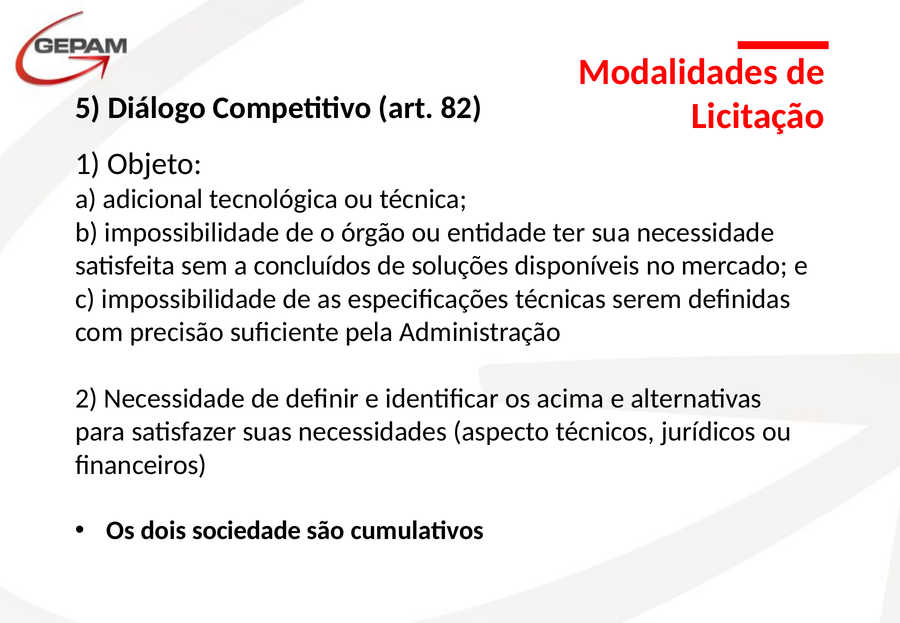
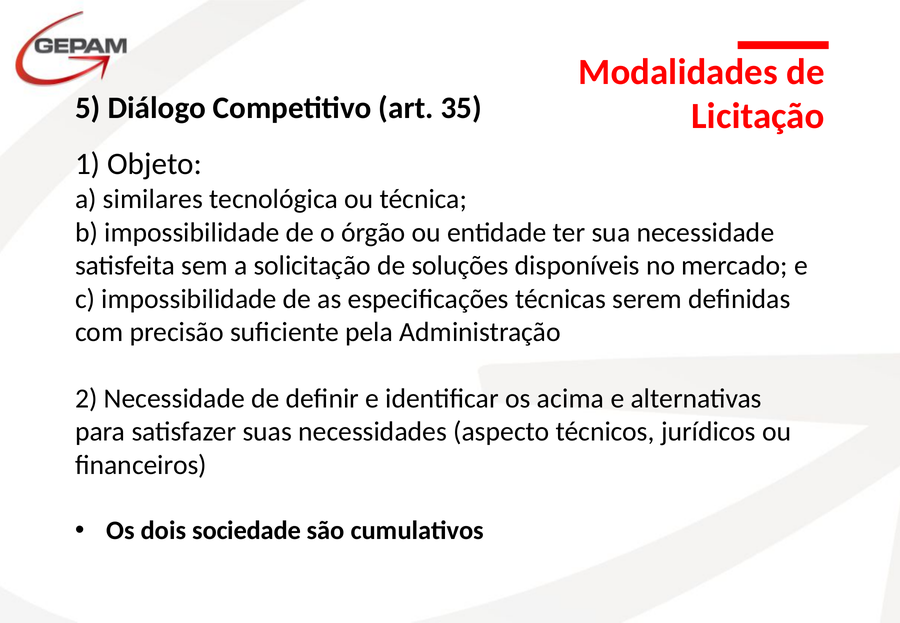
82: 82 -> 35 (461, 108)
adicional: adicional -> similares (153, 199)
concluídos: concluídos -> solicitação (312, 266)
